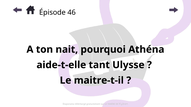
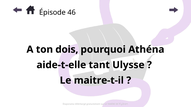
nait: nait -> dois (67, 50)
